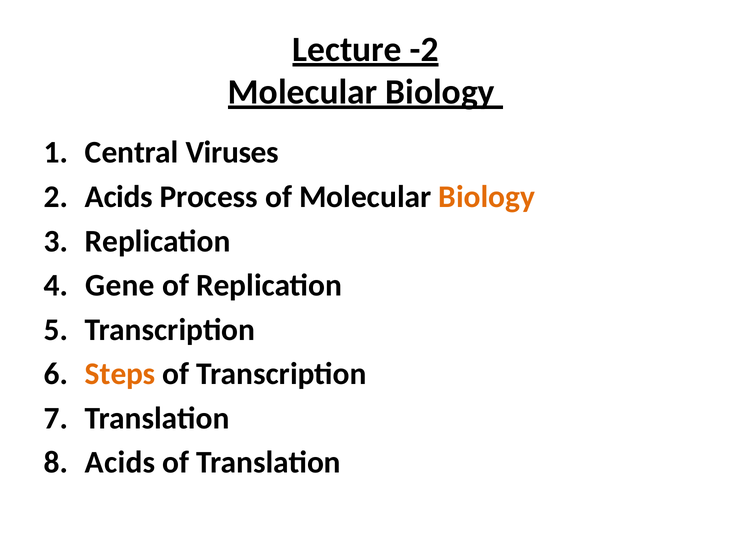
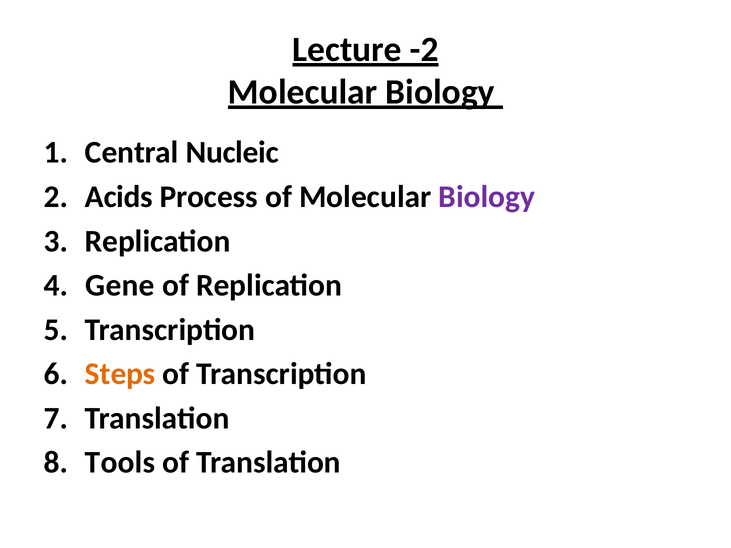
Viruses: Viruses -> Nucleic (232, 153)
Biology colour: orange -> purple (487, 197)
Acids: Acids -> Tools (120, 463)
